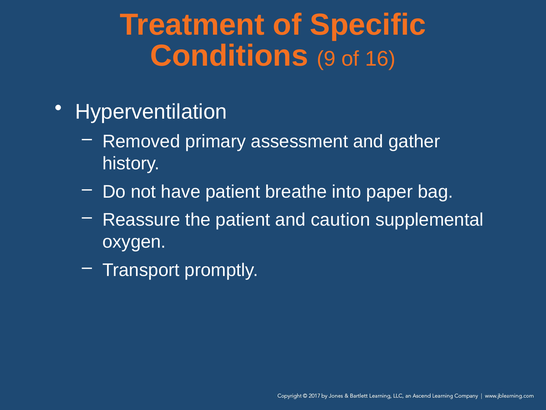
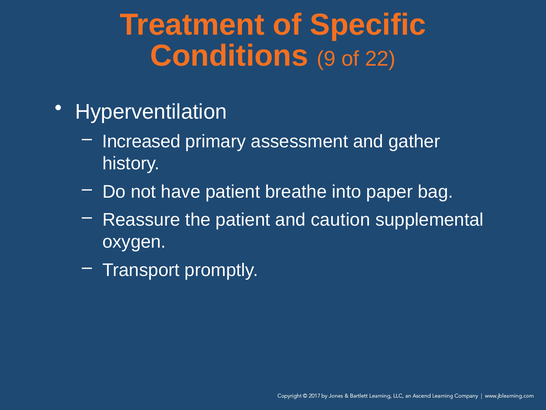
16: 16 -> 22 (380, 59)
Removed: Removed -> Increased (141, 141)
